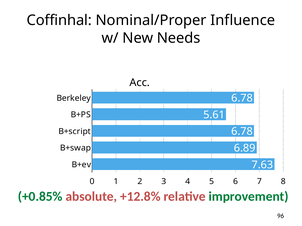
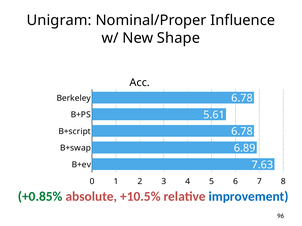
Coffinhal: Coffinhal -> Unigram (59, 20)
Needs: Needs -> Shape (179, 38)
+12.8%: +12.8% -> +10.5% (140, 197)
improvement colour: green -> blue (249, 197)
